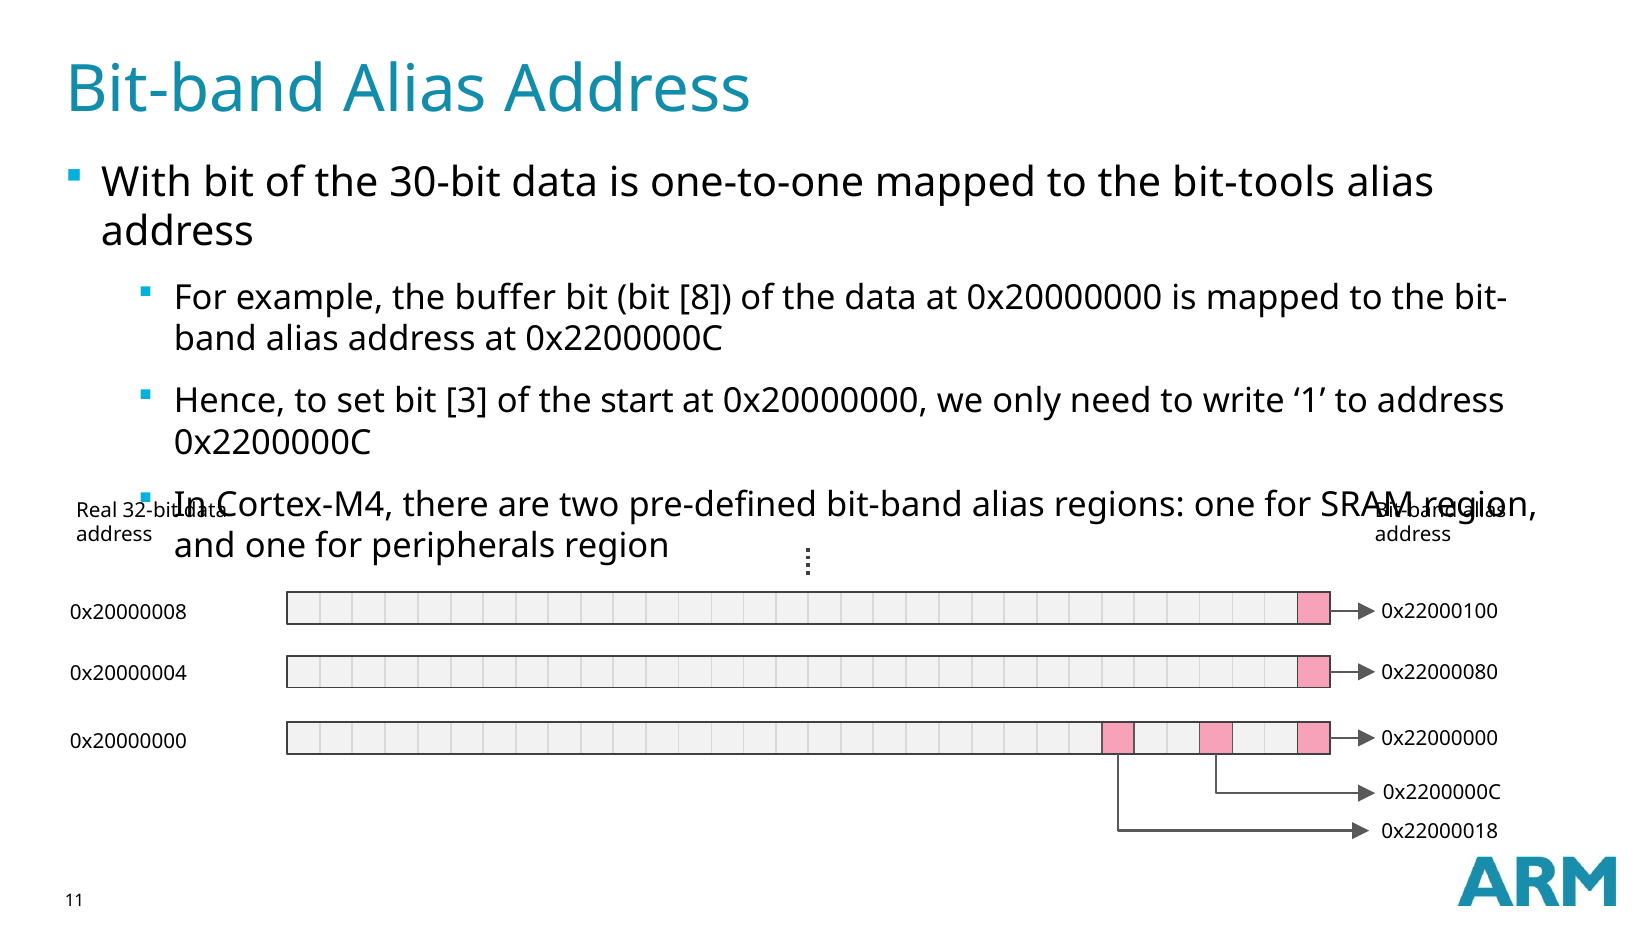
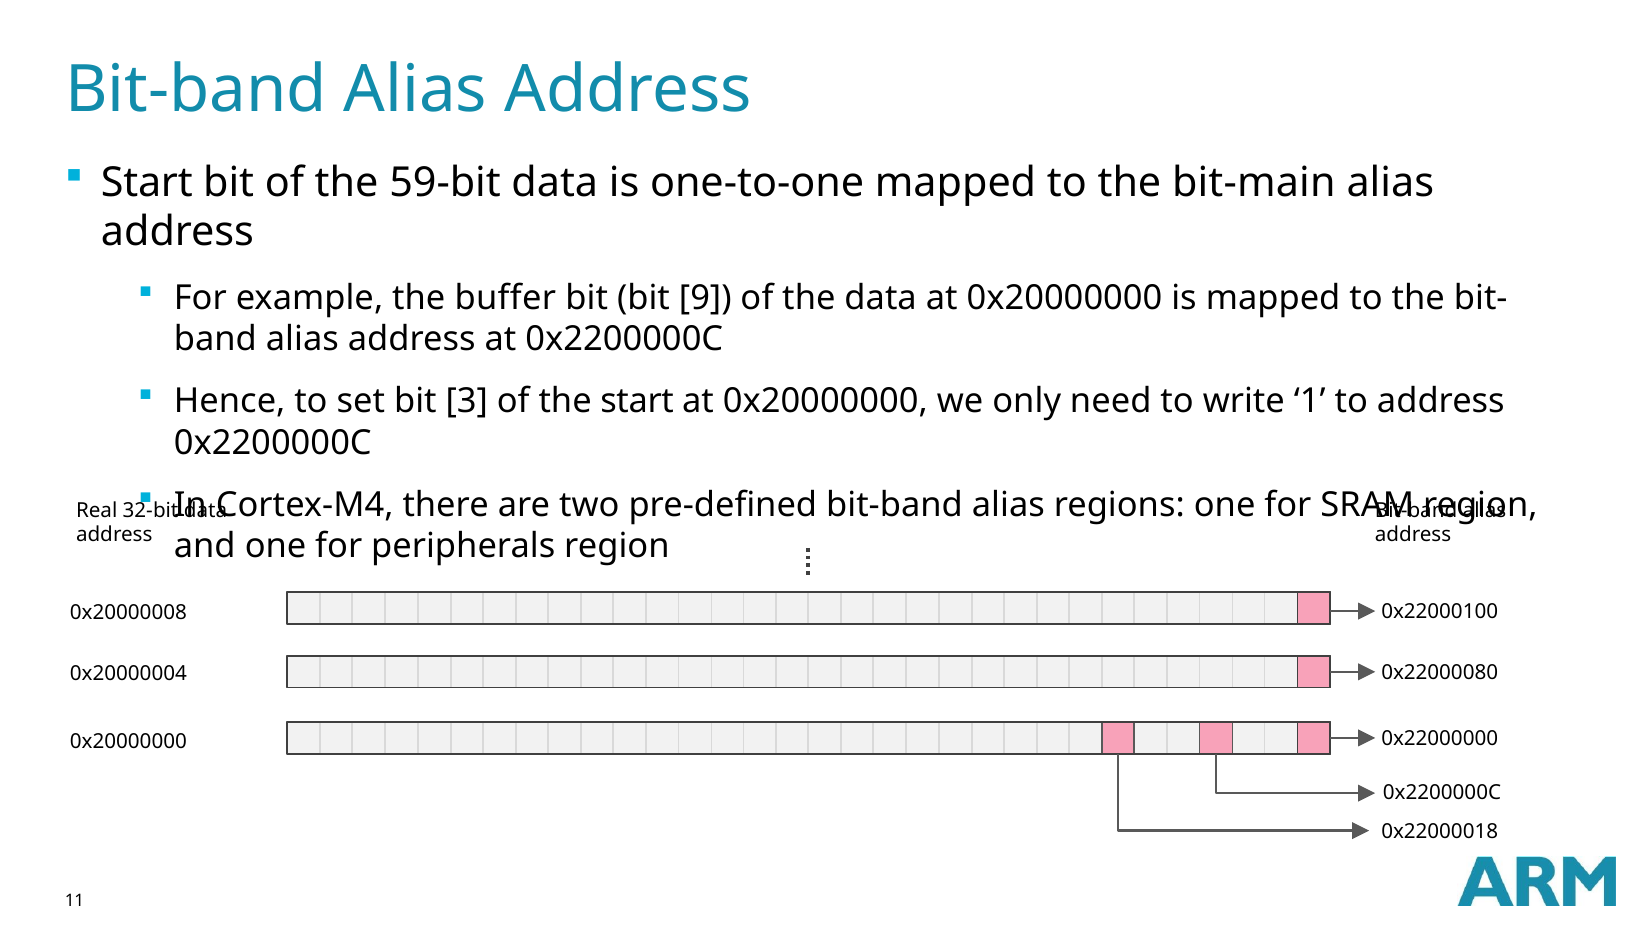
With: With -> Start (147, 183)
30-bit: 30-bit -> 59-bit (445, 183)
bit-tools: bit-tools -> bit-main (1254, 183)
8: 8 -> 9 (705, 298)
